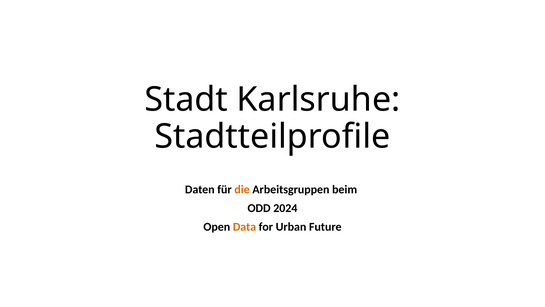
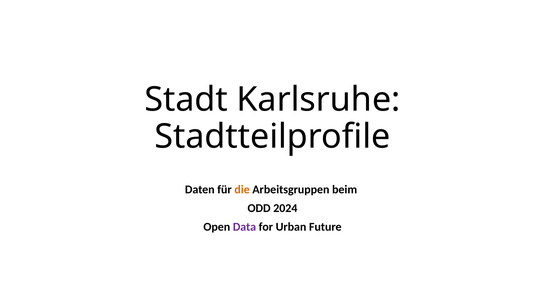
Data colour: orange -> purple (244, 227)
